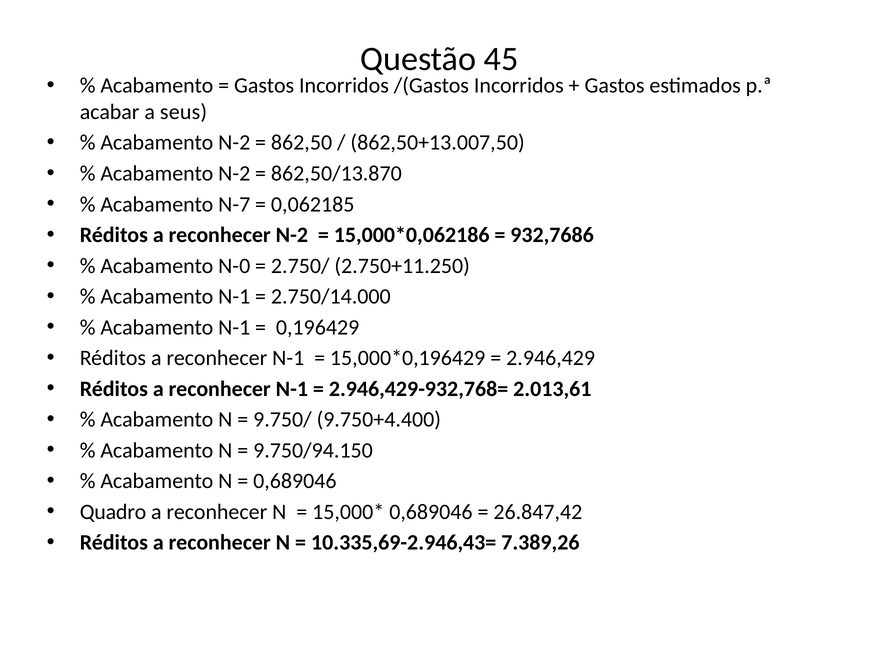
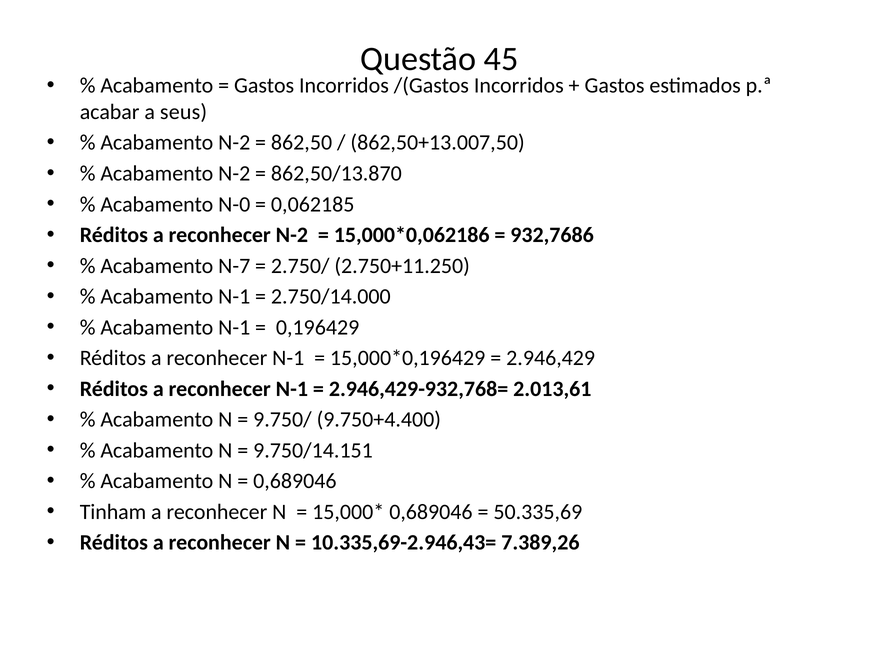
N-7: N-7 -> N-0 (234, 204)
N-0: N-0 -> N-7 (234, 266)
9.750/94.150: 9.750/94.150 -> 9.750/14.151 (313, 450)
Quadro: Quadro -> Tinham (113, 512)
26.847,42: 26.847,42 -> 50.335,69 (538, 512)
